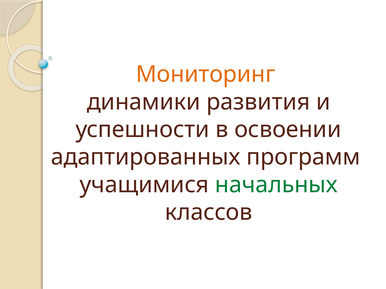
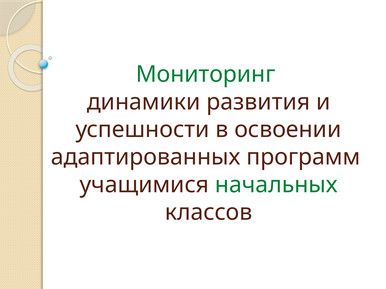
Мониторинг colour: orange -> green (206, 74)
